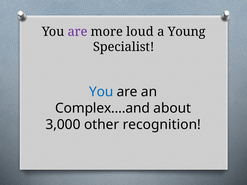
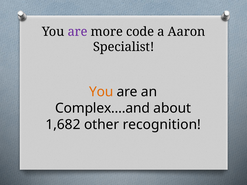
loud: loud -> code (140, 32)
Young: Young -> Aaron (187, 32)
You colour: blue -> orange (101, 92)
3,000: 3,000 -> 1,682 (63, 125)
